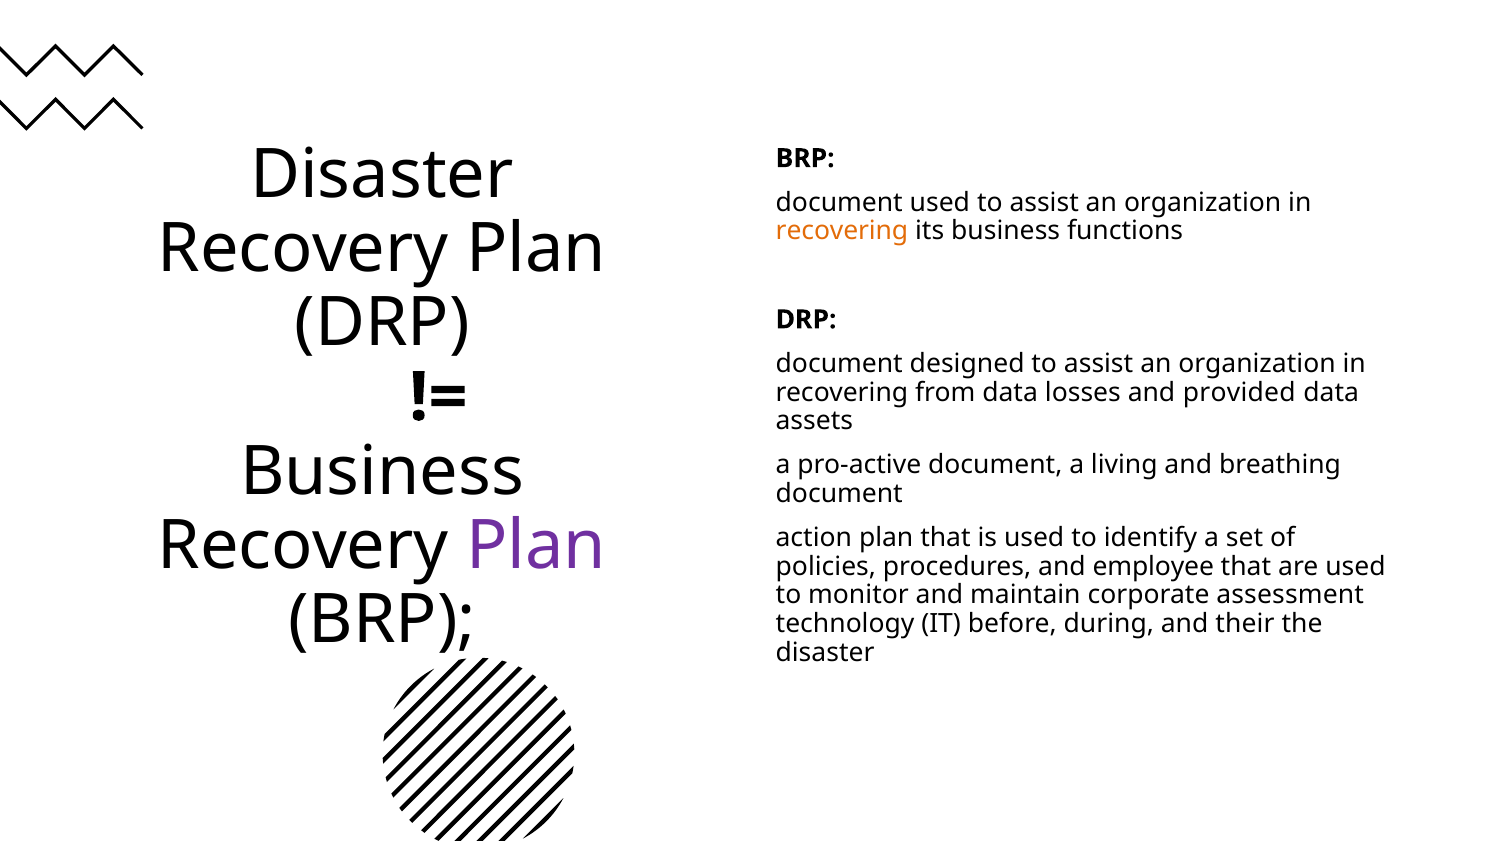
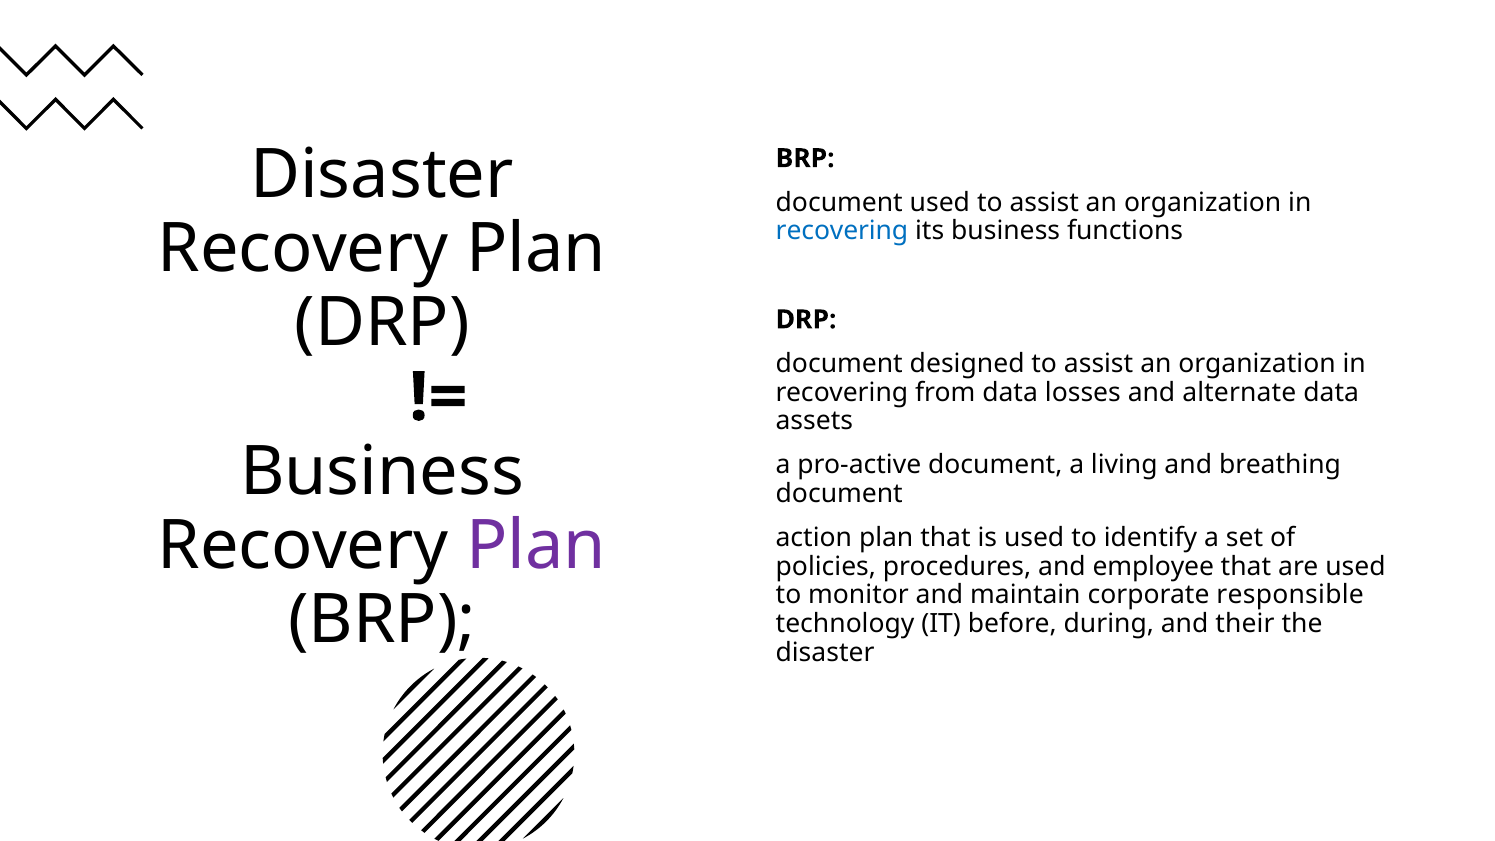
recovering colour: orange -> blue (842, 231)
provided: provided -> alternate (1239, 392)
assessment: assessment -> responsible (1290, 595)
